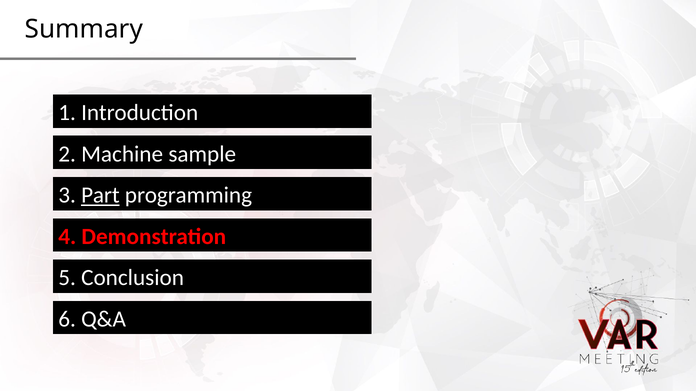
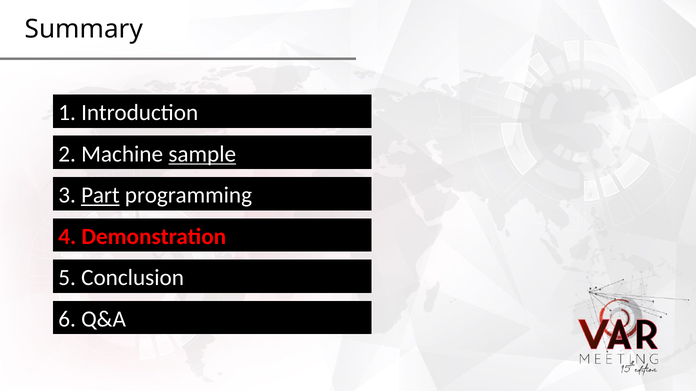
sample underline: none -> present (202, 154)
